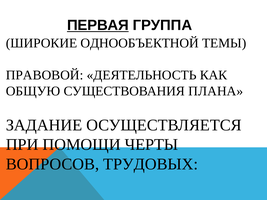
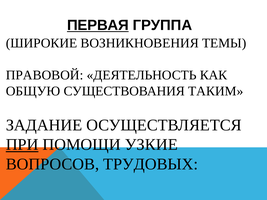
ОДНООБЪЕКТНОЙ: ОДНООБЪЕКТНОЙ -> ВОЗНИКНОВЕНИЯ (140, 43)
ПЛАНА: ПЛАНА -> ТАКИМ (216, 91)
ПРИ underline: none -> present (22, 145)
ЧЕРТЫ: ЧЕРТЫ -> УЗКИЕ (151, 145)
